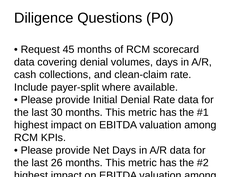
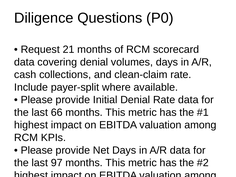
45: 45 -> 21 (69, 49)
30: 30 -> 66 (57, 112)
26: 26 -> 97 (57, 163)
